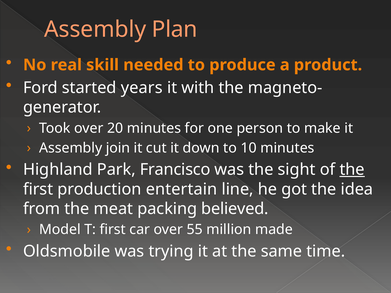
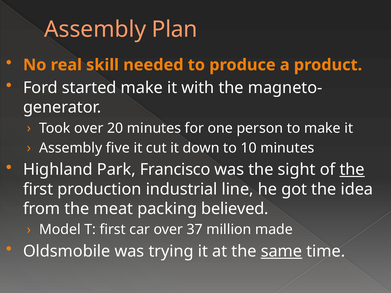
started years: years -> make (142, 88)
join: join -> five (118, 148)
entertain: entertain -> industrial (182, 189)
55: 55 -> 37 (195, 230)
same underline: none -> present (281, 251)
